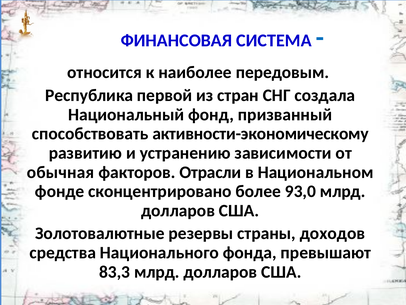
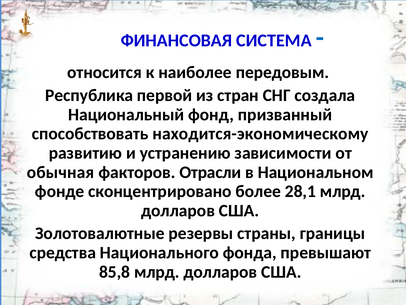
активности-экономическому: активности-экономическому -> находится-экономическому (260, 134)
93,0: 93,0 -> 28,1 (300, 191)
доходов: доходов -> границы (333, 233)
83,3: 83,3 -> 85,8 (115, 271)
